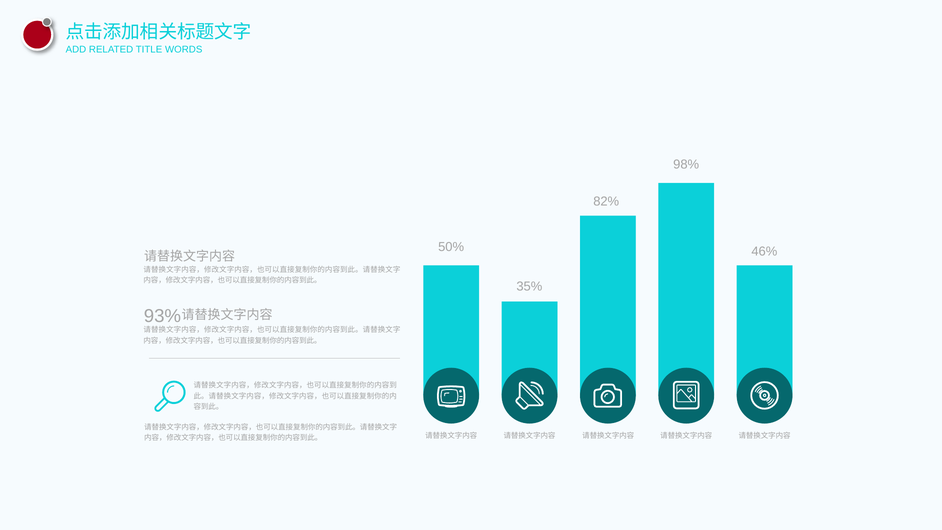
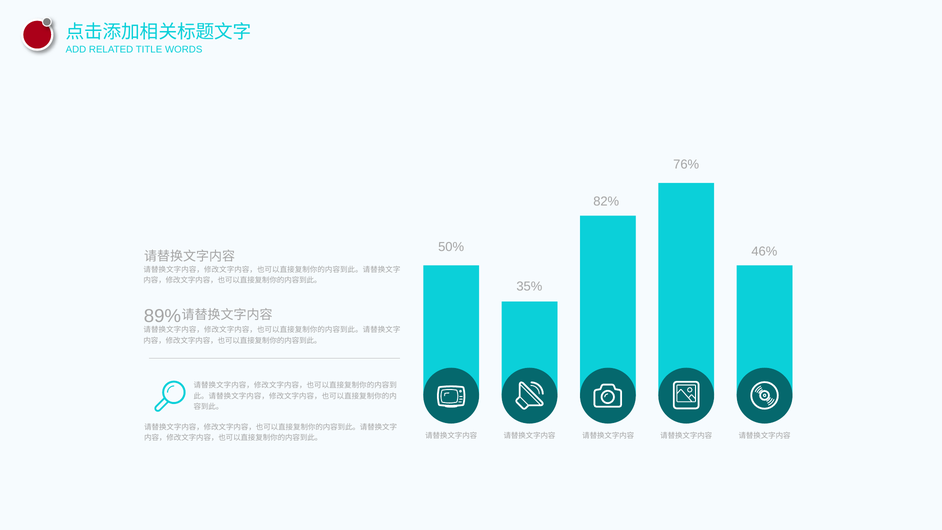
98%: 98% -> 76% (686, 165)
93%: 93% -> 89% (162, 316)
